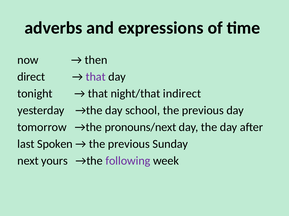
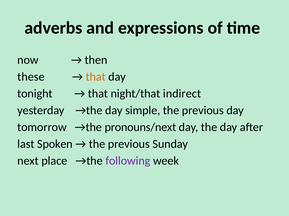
direct: direct -> these (31, 77)
that colour: purple -> orange (96, 77)
school: school -> simple (143, 111)
yours: yours -> place (54, 161)
